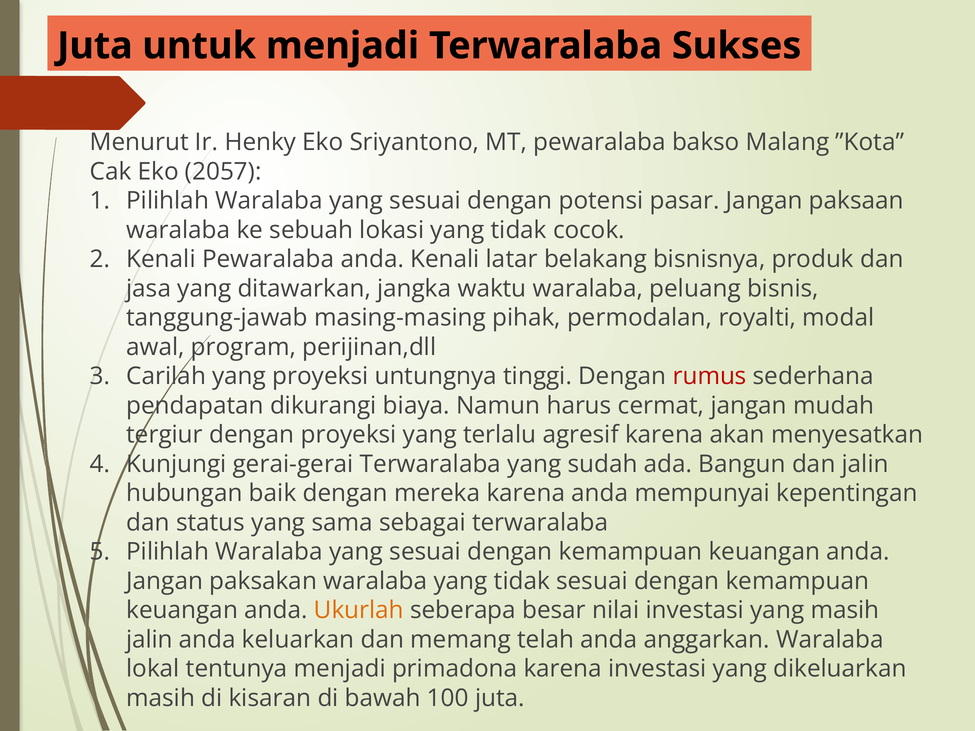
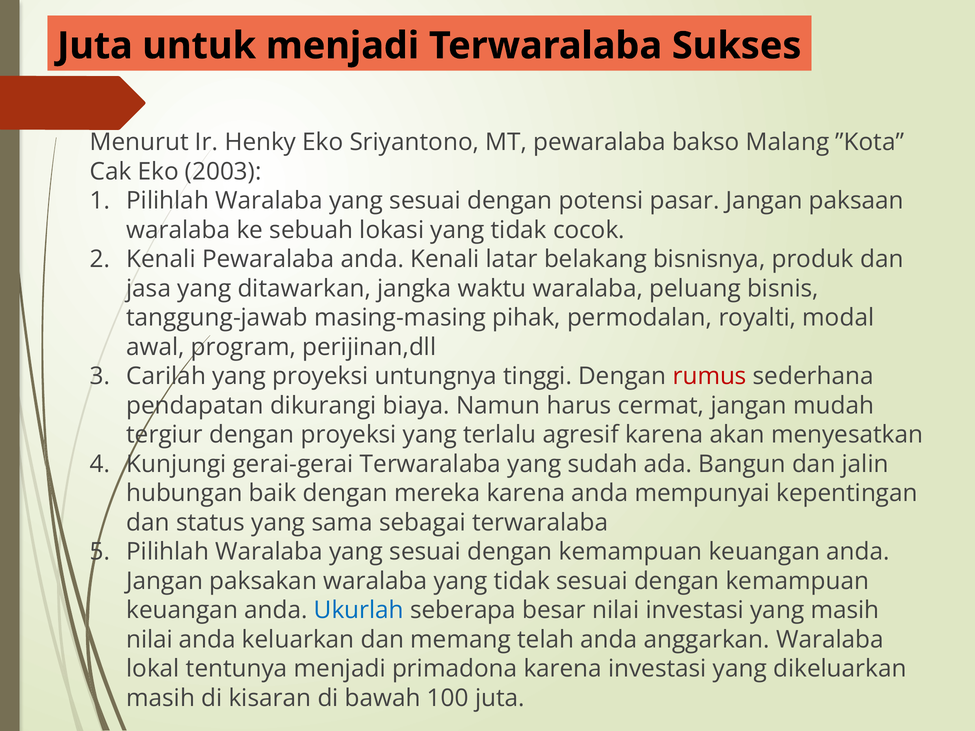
2057: 2057 -> 2003 (223, 172)
Ukurlah colour: orange -> blue (359, 610)
jalin: jalin -> nilai (150, 640)
